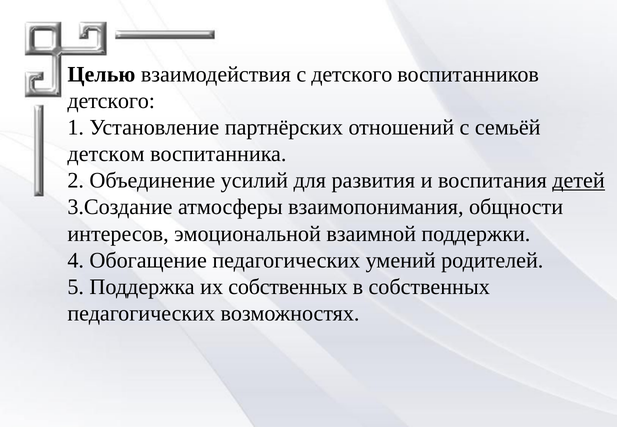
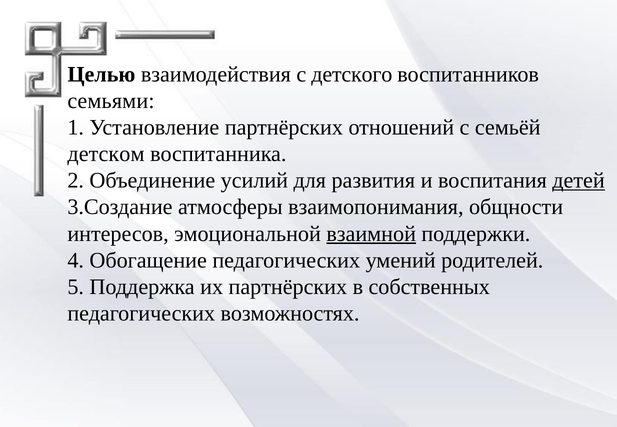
детского: детского -> семьями (111, 101)
взаимной underline: none -> present (371, 234)
их собственных: собственных -> партнёрских (288, 287)
